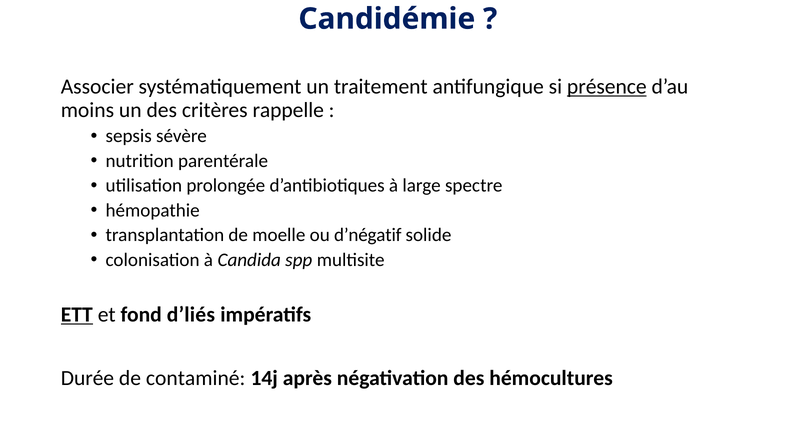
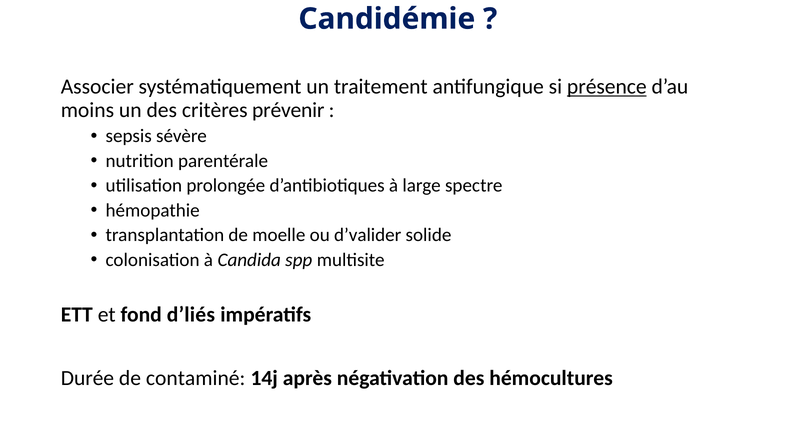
rappelle: rappelle -> prévenir (288, 110)
d’négatif: d’négatif -> d’valider (368, 235)
ETT underline: present -> none (77, 315)
